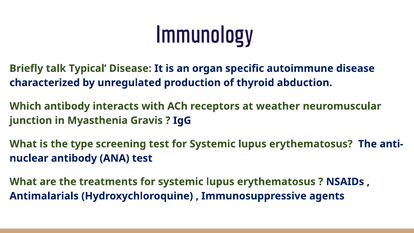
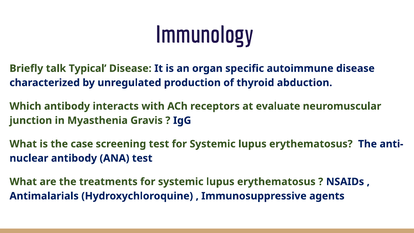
weather: weather -> evaluate (278, 106)
type: type -> case (82, 144)
